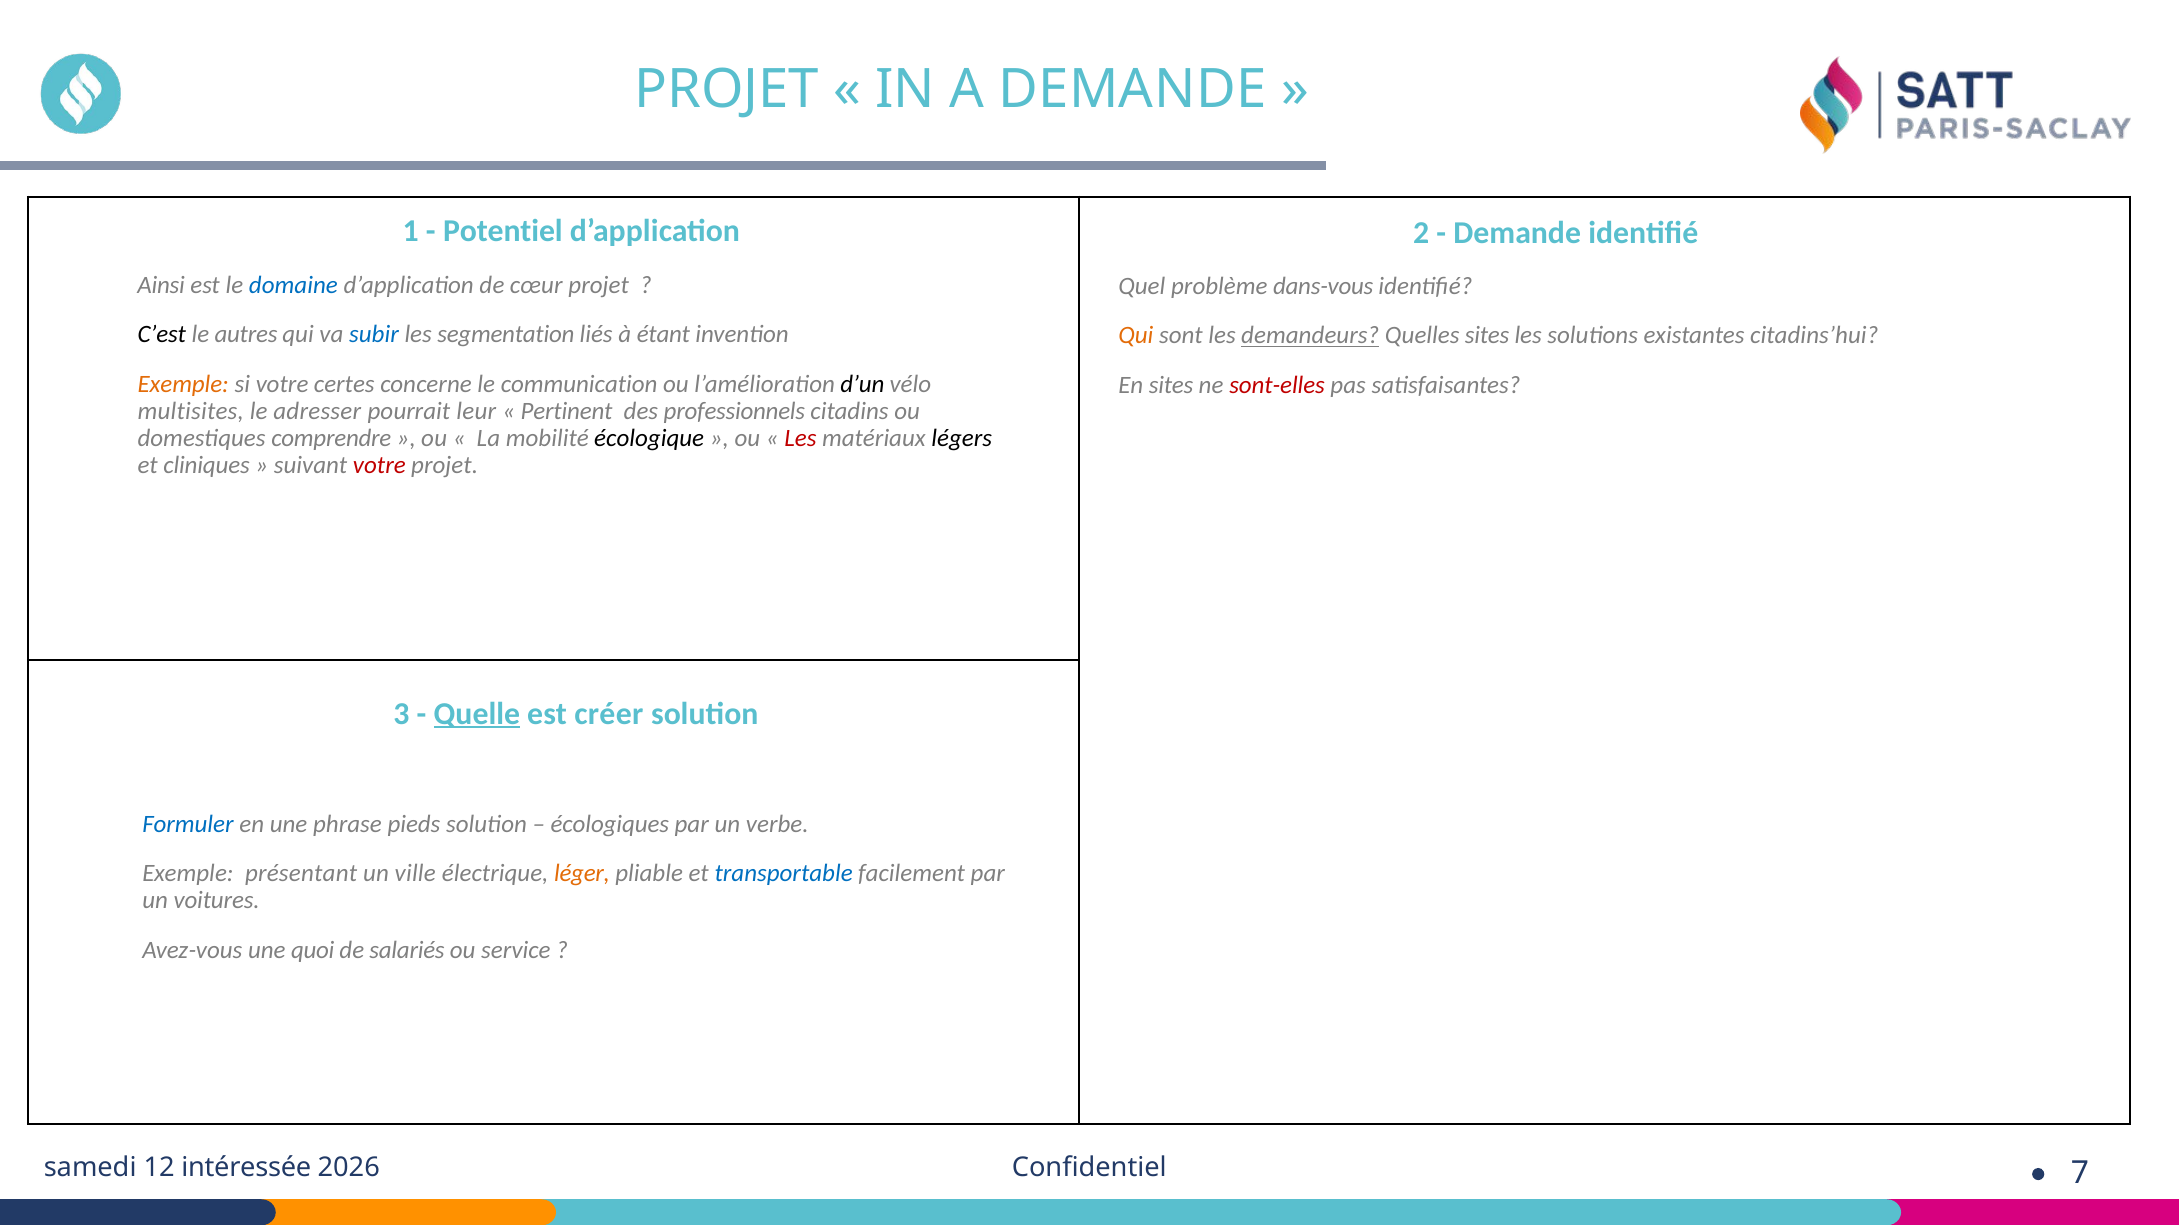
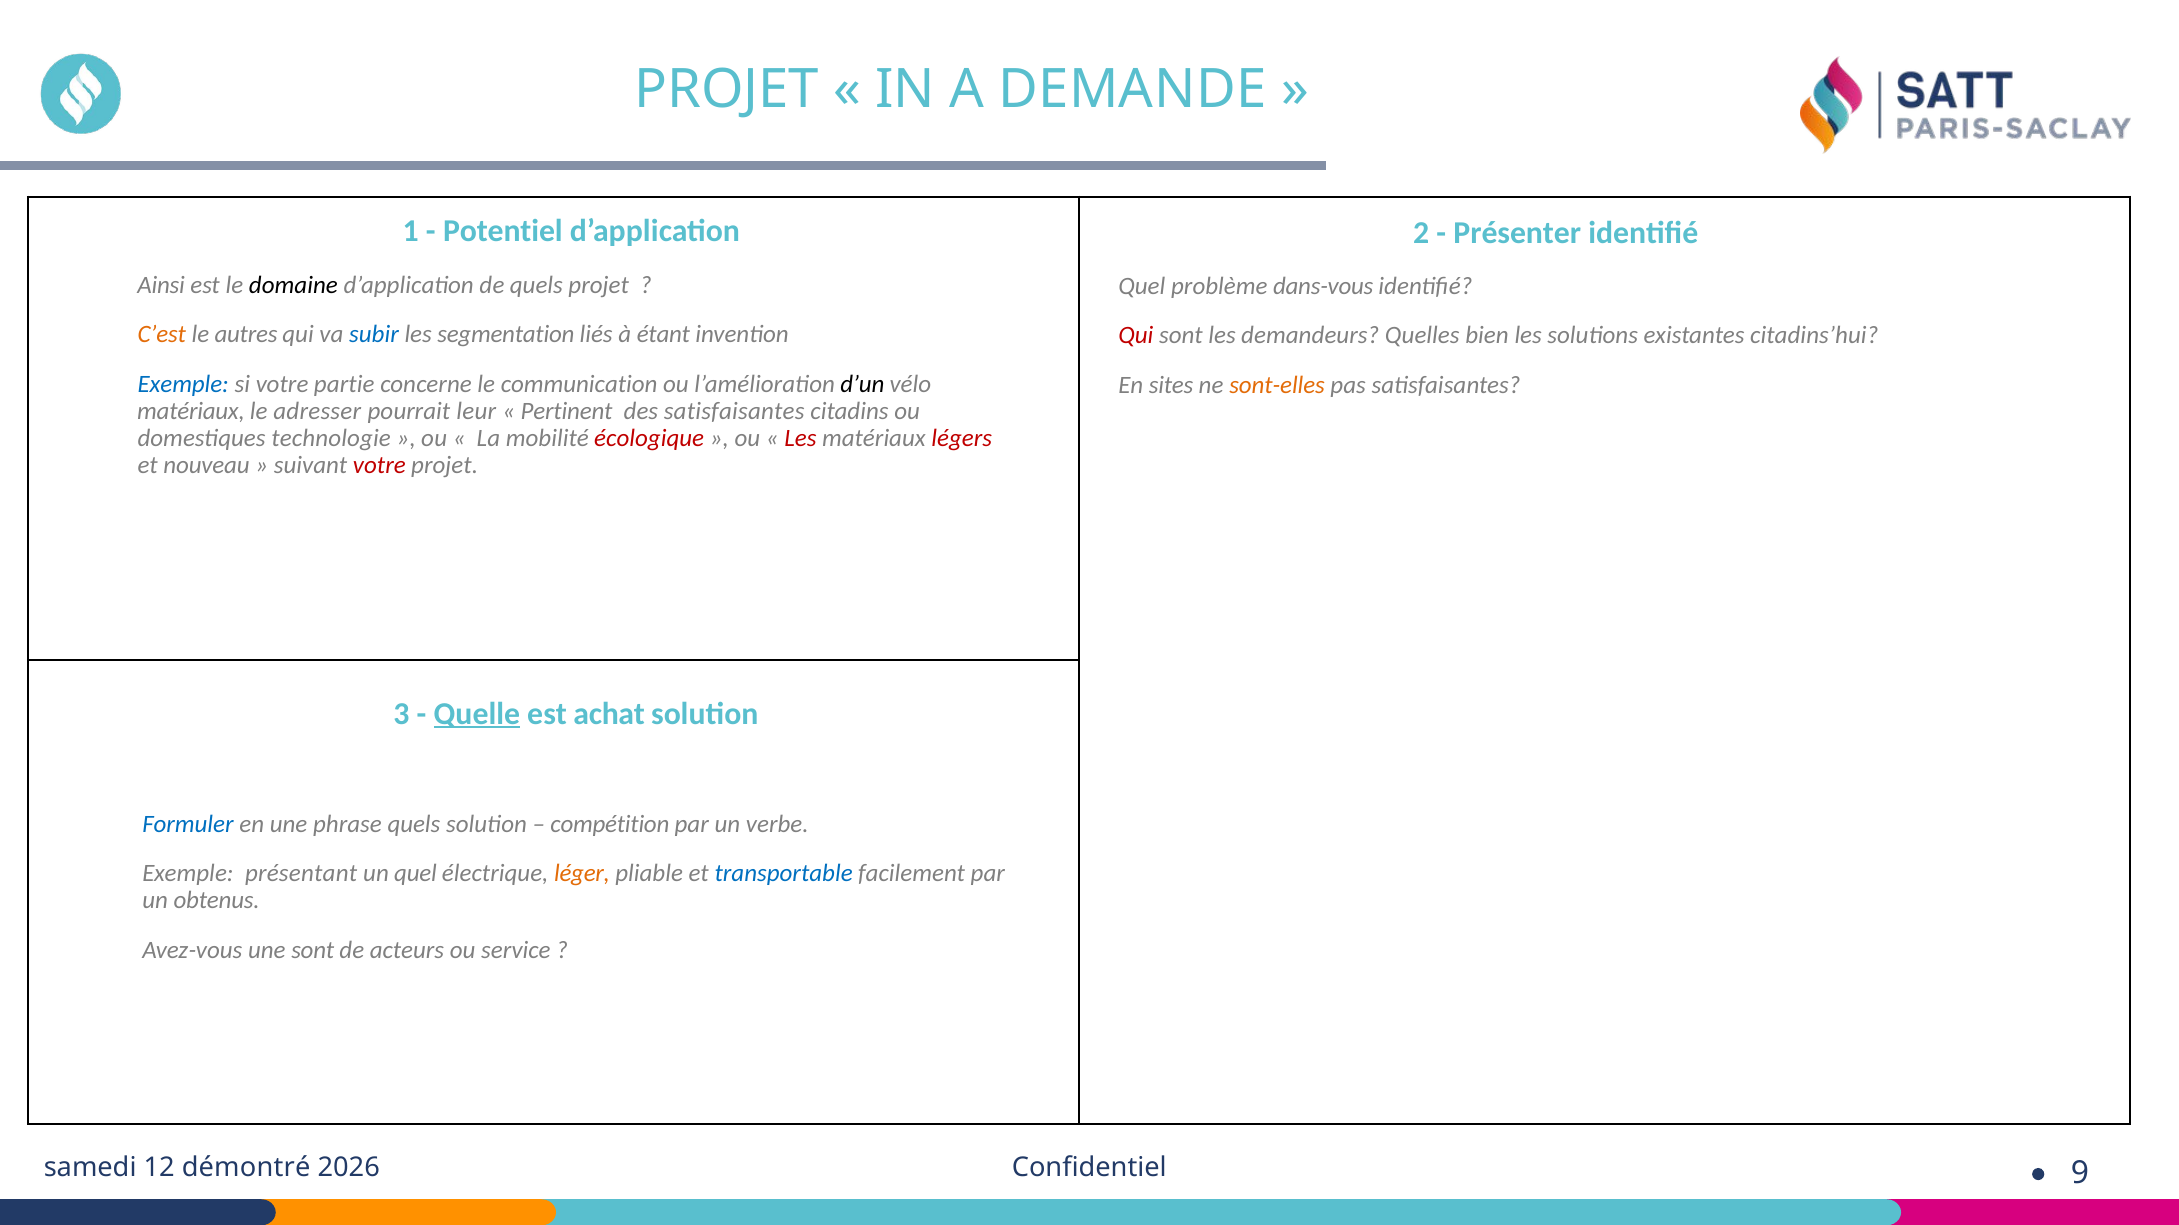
Demande: Demande -> Présenter (1517, 233)
domaine colour: blue -> black (293, 285)
de cœur: cœur -> quels (536, 285)
C’est colour: black -> orange (162, 335)
Qui colour: orange -> red (1136, 336)
demandeurs underline: present -> none (1310, 336)
Quelles sites: sites -> bien (1487, 336)
Exemple colour: orange -> blue (183, 384)
certes: certes -> partie (344, 384)
sont-elles colour: red -> orange (1277, 386)
multisites: multisites -> matériaux (191, 411)
des professionnels: professionnels -> satisfaisantes (734, 411)
comprendre: comprendre -> technologie (331, 438)
écologique colour: black -> red (649, 438)
légers colour: black -> red (962, 438)
cliniques: cliniques -> nouveau (207, 465)
créer: créer -> achat (609, 714)
phrase pieds: pieds -> quels (414, 824)
écologiques: écologiques -> compétition (610, 824)
un ville: ville -> quel (416, 874)
voitures: voitures -> obtenus (217, 901)
une quoi: quoi -> sont (313, 951)
salariés: salariés -> acteurs (407, 951)
intéressée: intéressée -> démontré (246, 1168)
7: 7 -> 9 (2080, 1174)
